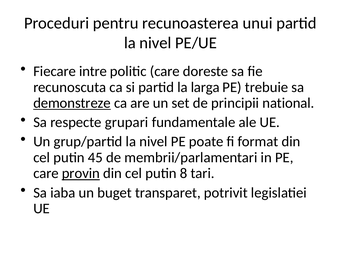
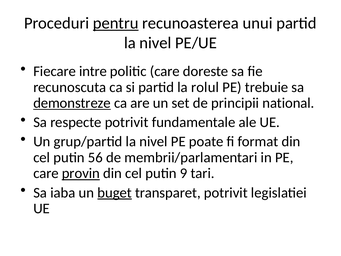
pentru underline: none -> present (116, 23)
larga: larga -> rolul (205, 87)
respecte grupari: grupari -> potrivit (127, 122)
45: 45 -> 56 (95, 157)
8: 8 -> 9 (184, 173)
buget underline: none -> present (115, 192)
